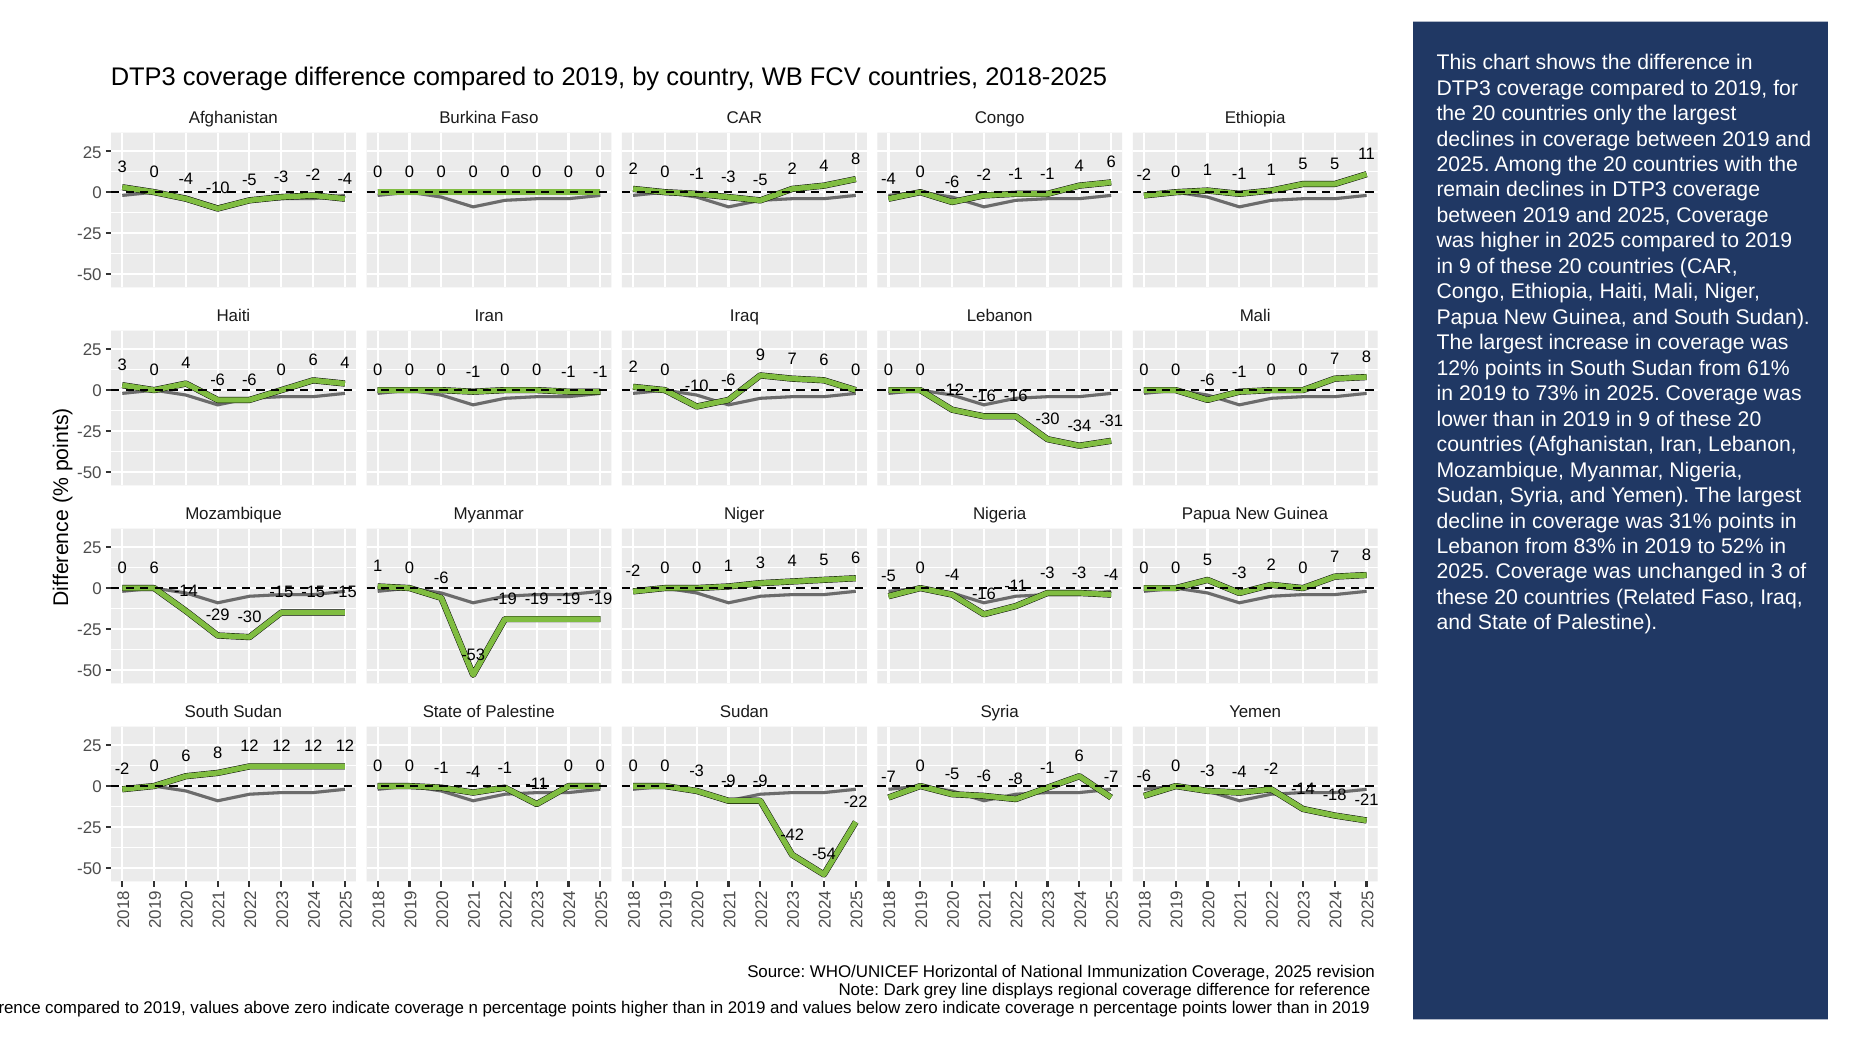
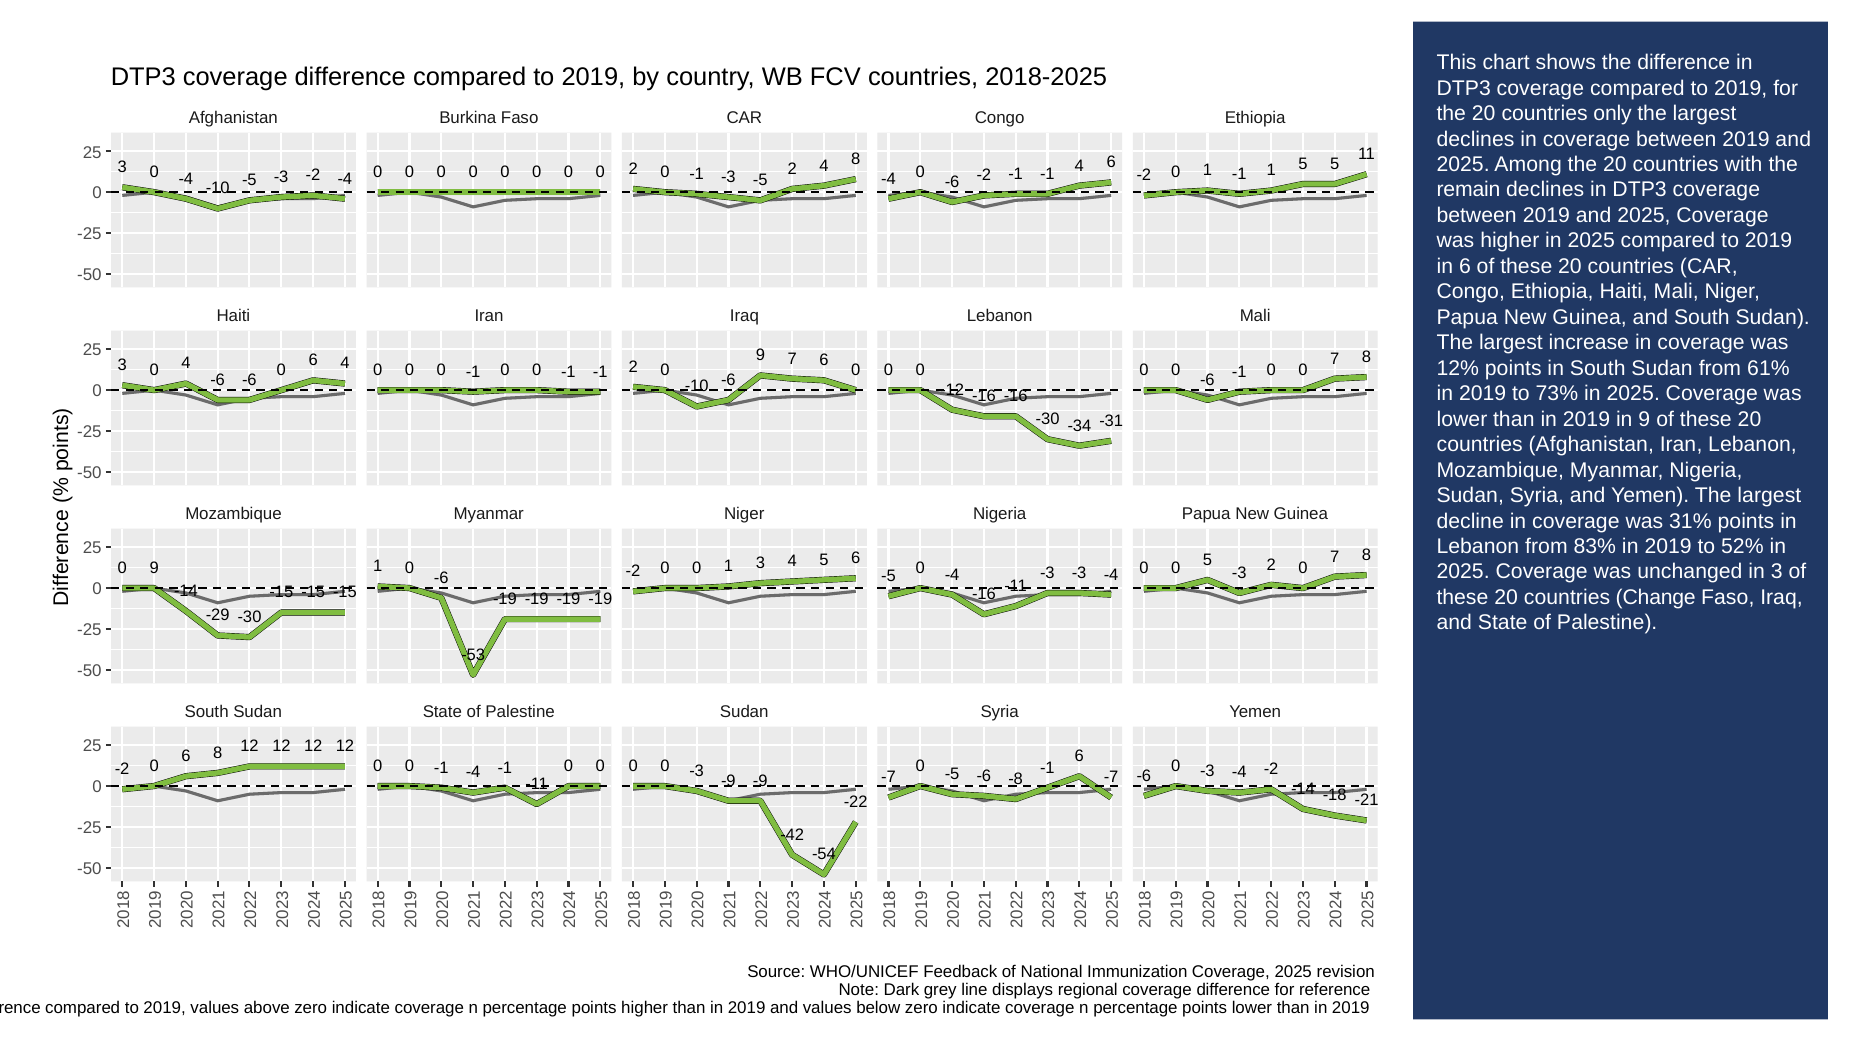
9: 9 -> 6 (1465, 266)
6: 6 -> 9 (154, 568)
Related: Related -> Change (1656, 598)
Horizontal: Horizontal -> Feedback (960, 972)
